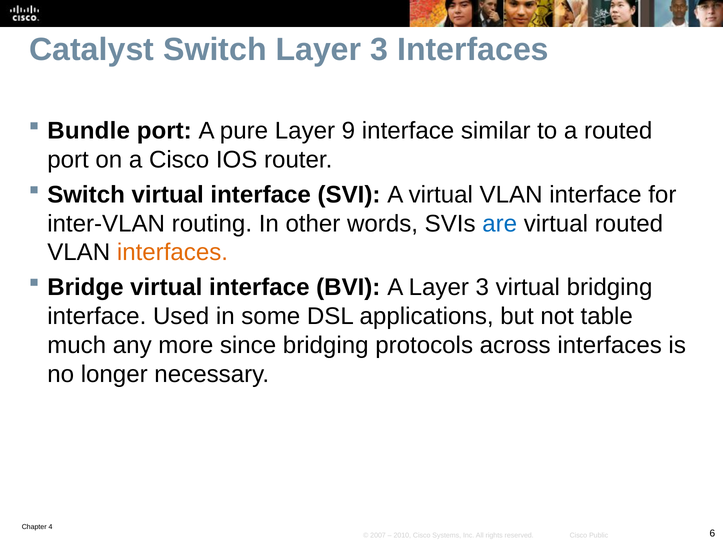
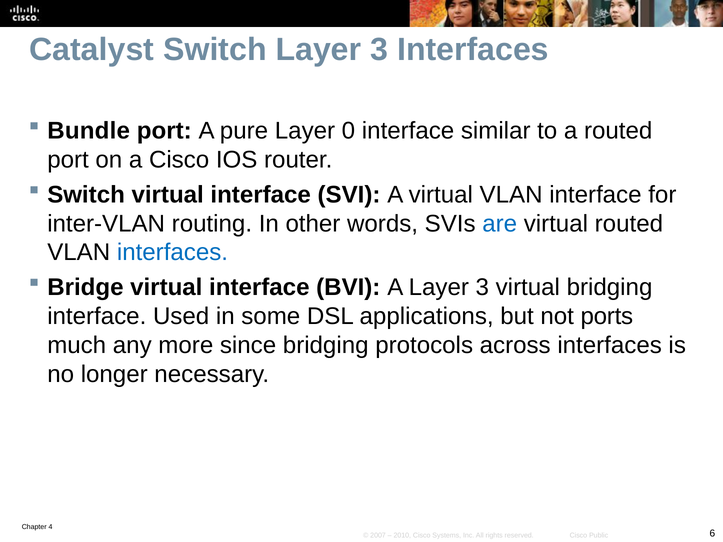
9: 9 -> 0 (348, 131)
interfaces colour: orange -> blue (172, 253)
table: table -> ports (607, 316)
